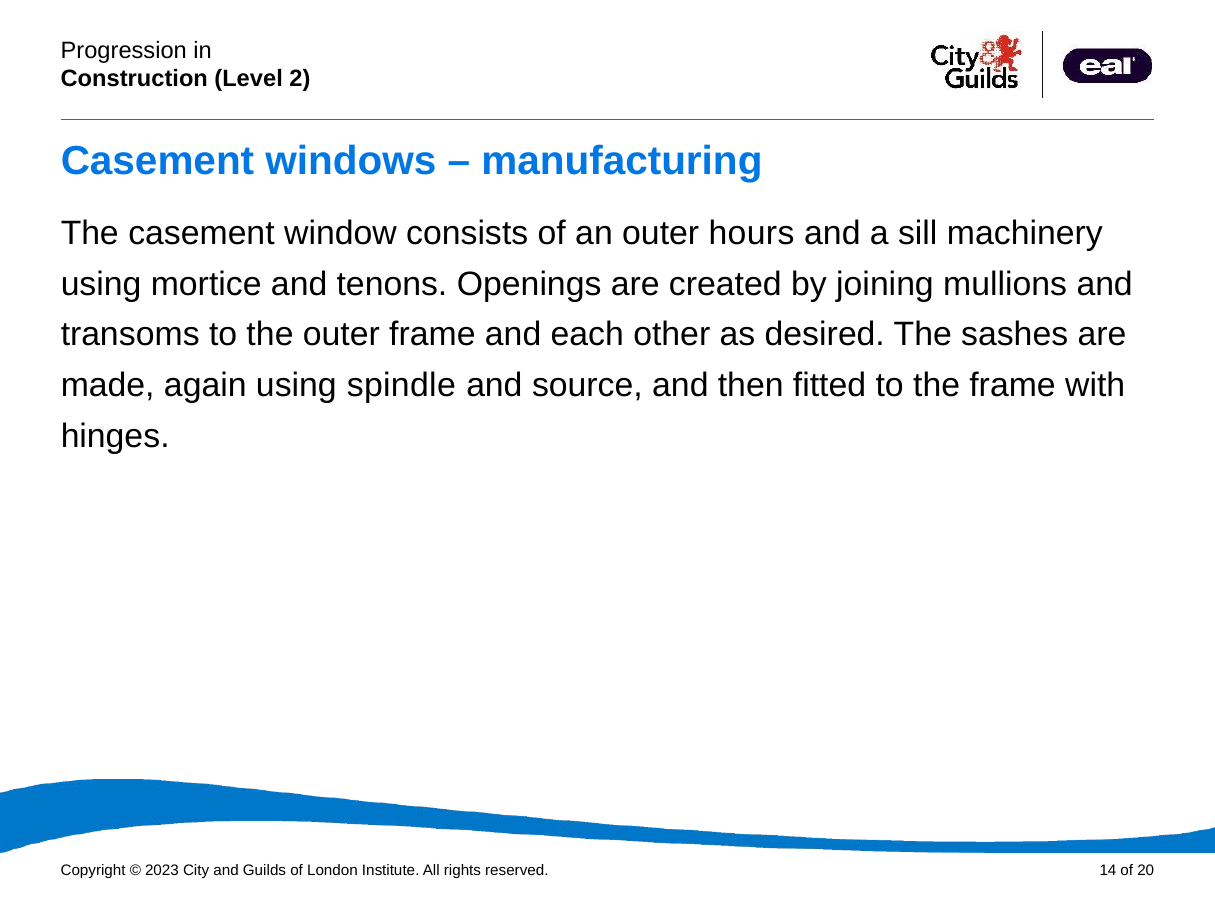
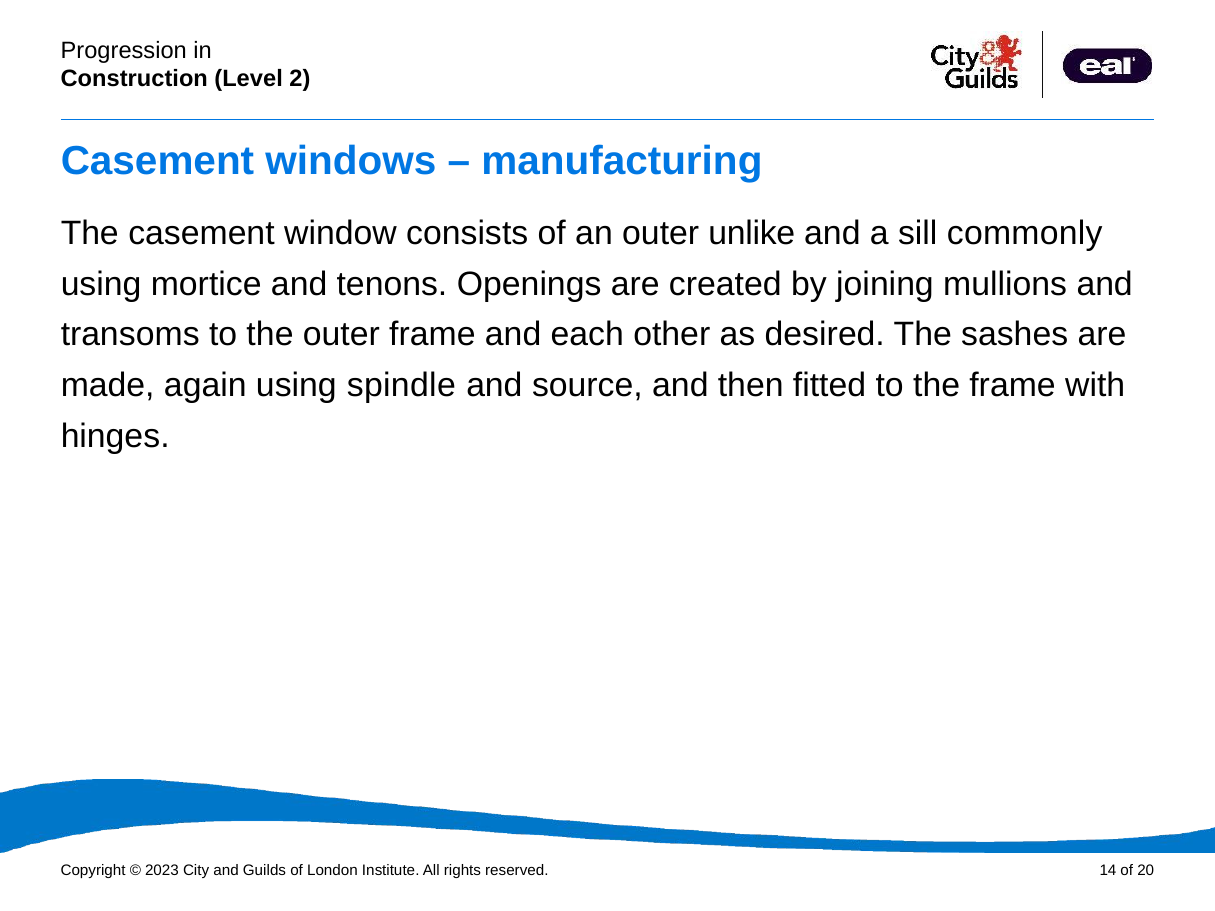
hours: hours -> unlike (752, 234)
machinery: machinery -> commonly (1025, 234)
